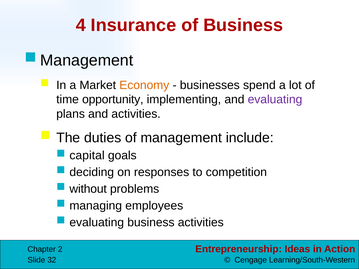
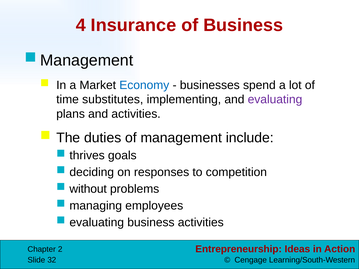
Economy colour: orange -> blue (144, 85)
opportunity: opportunity -> substitutes (113, 100)
capital: capital -> thrives (87, 156)
